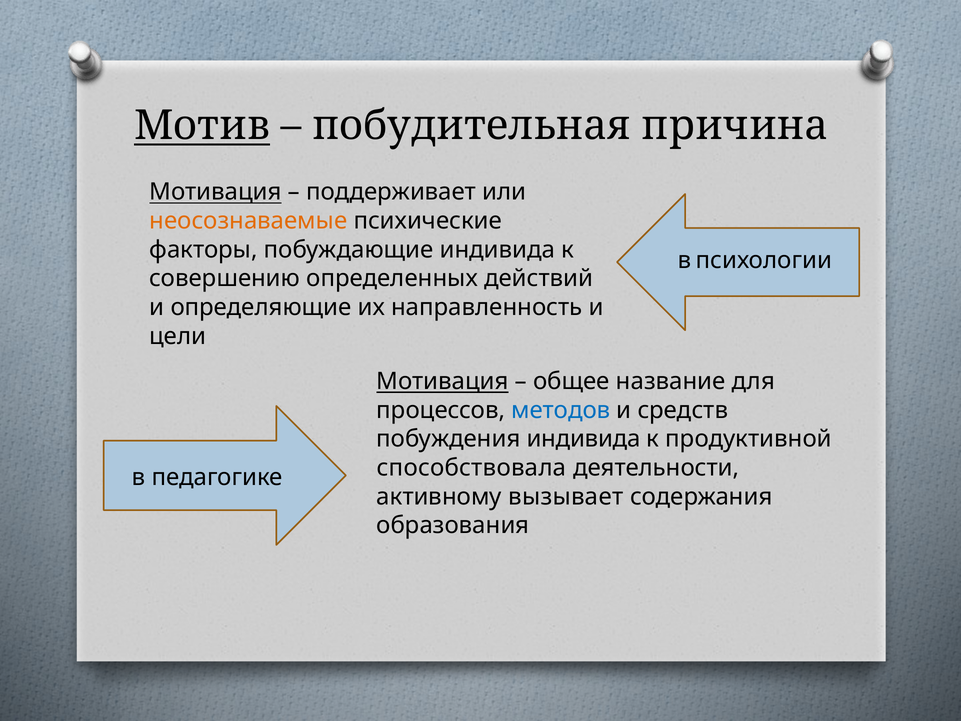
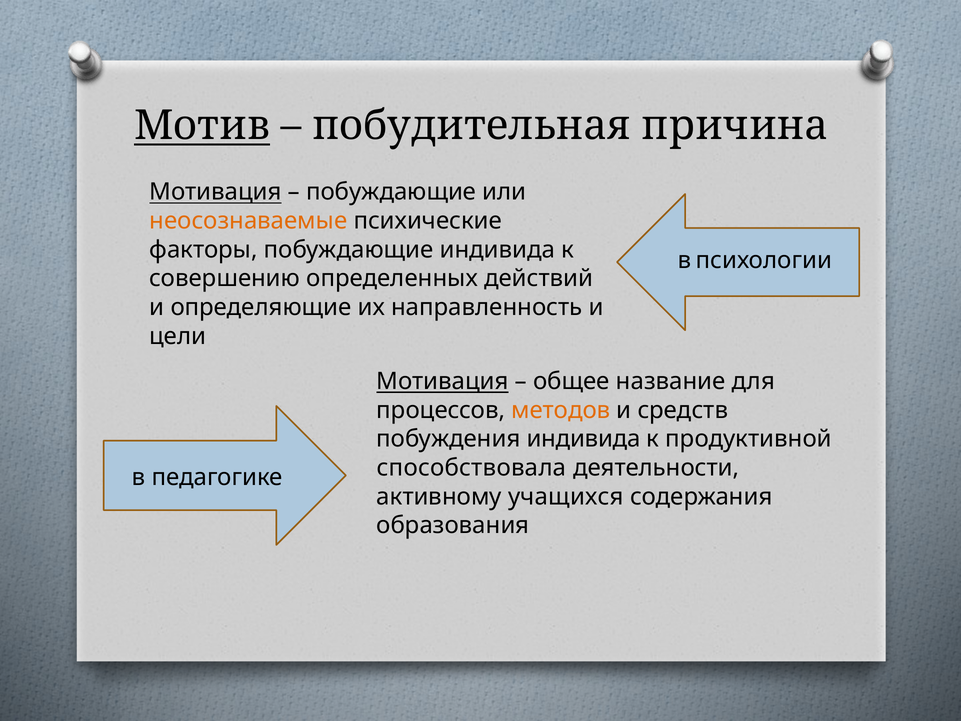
поддерживает: поддерживает -> побуждающие (391, 192)
методов colour: blue -> orange (561, 410)
вызывает: вызывает -> учащихся (566, 496)
